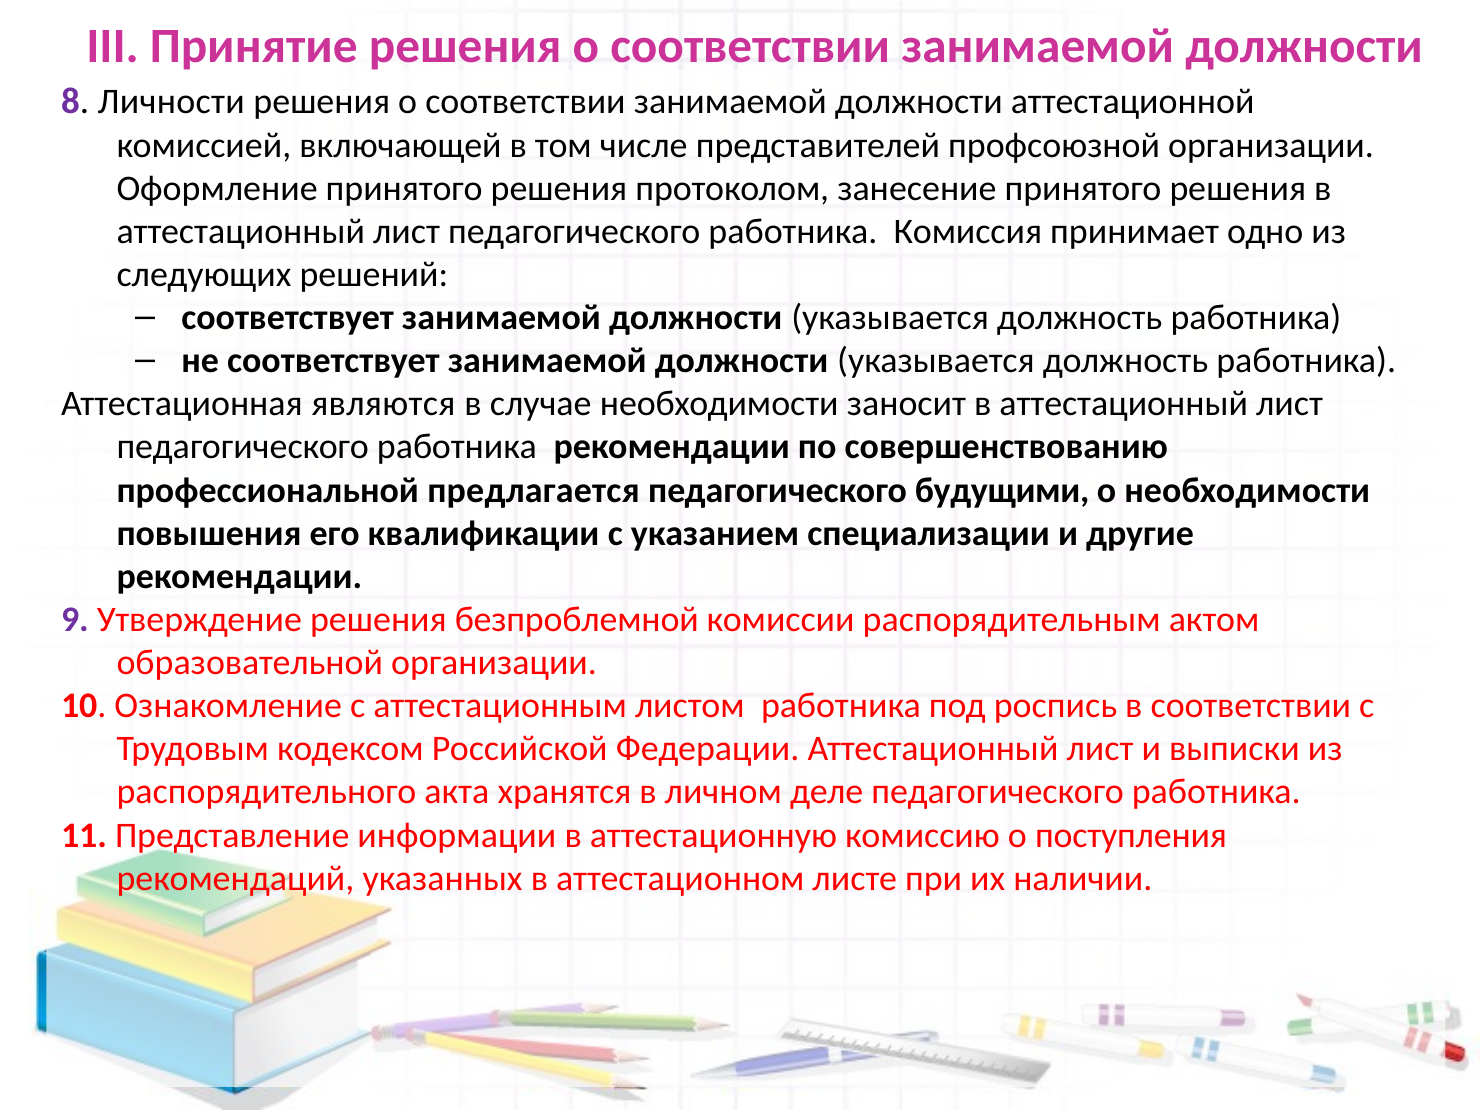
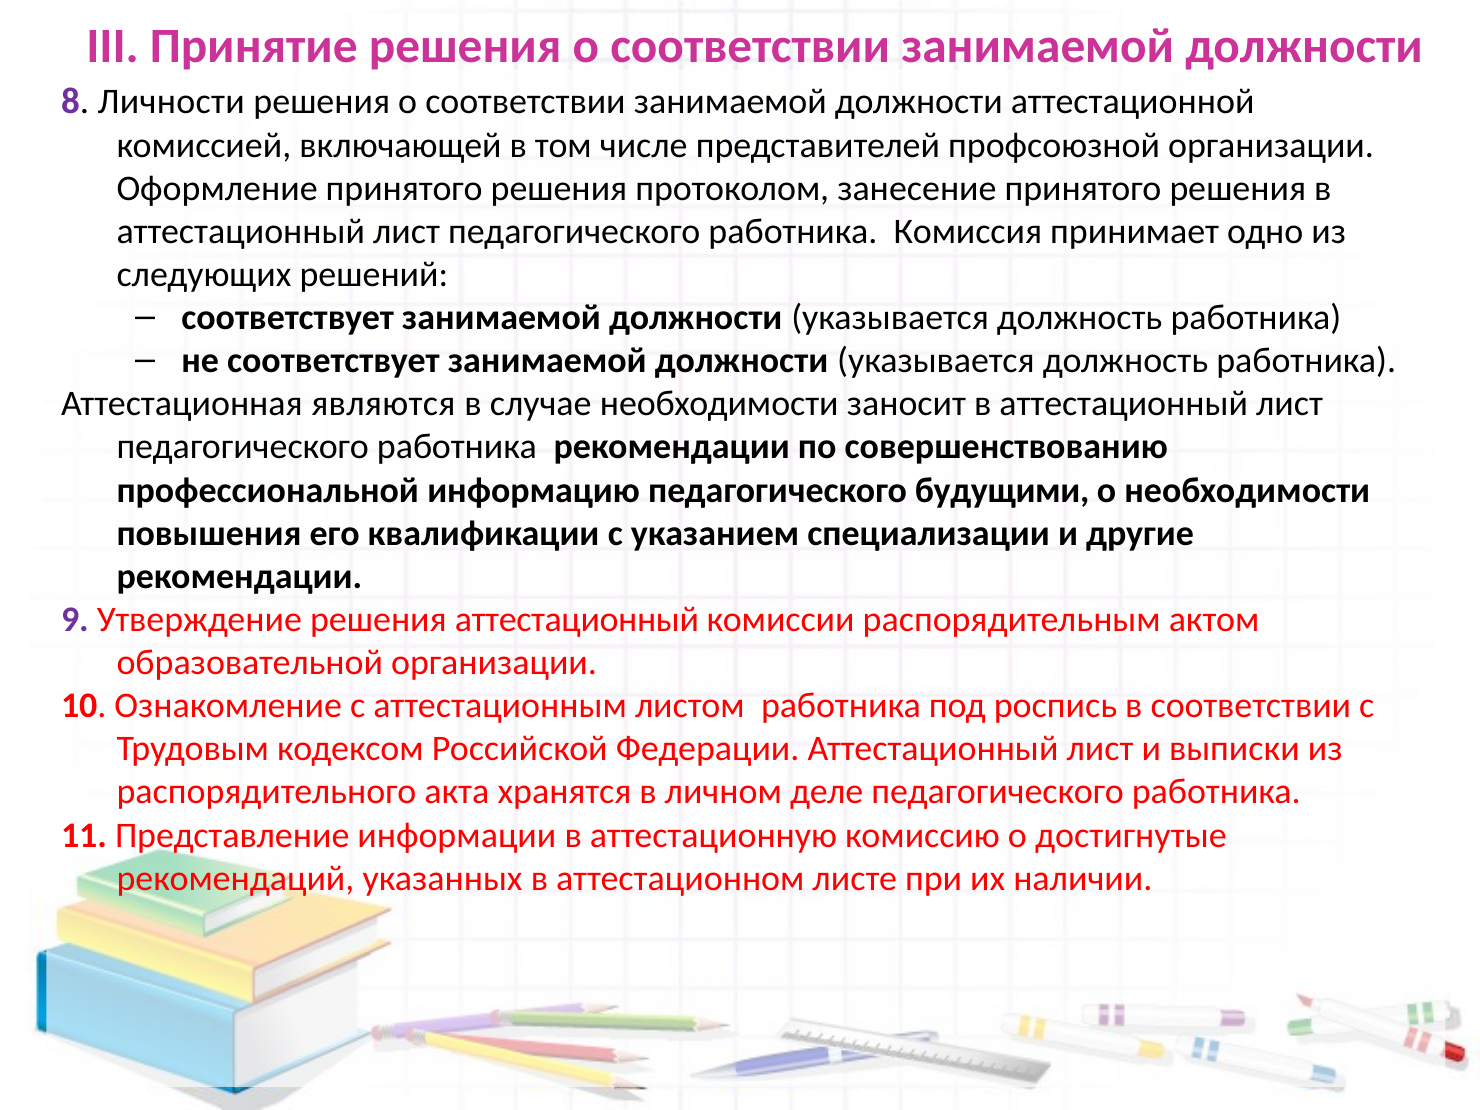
предлагается: предлагается -> информацию (534, 490)
решения безпроблемной: безпроблемной -> аттестационный (577, 620)
поступления: поступления -> достигнутые (1131, 835)
